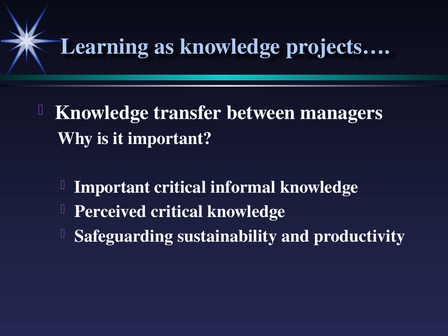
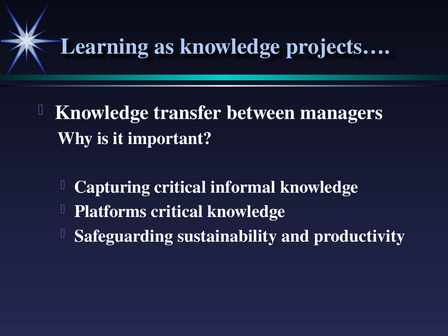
Important: Important -> Capturing (112, 187)
Perceived: Perceived -> Platforms (111, 212)
